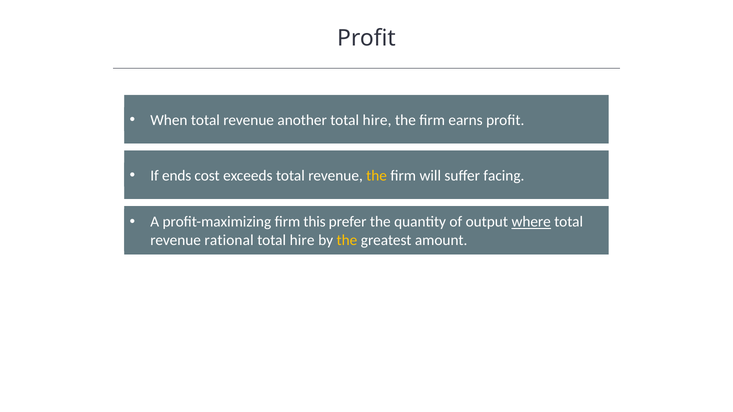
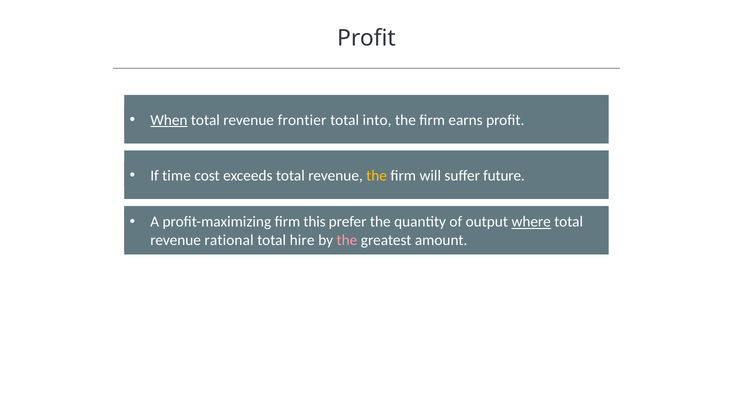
When underline: none -> present (169, 120)
another: another -> frontier (302, 120)
hire: hire -> into (377, 120)
ends: ends -> time (177, 176)
facing: facing -> future (504, 176)
the colour: yellow -> pink (347, 240)
